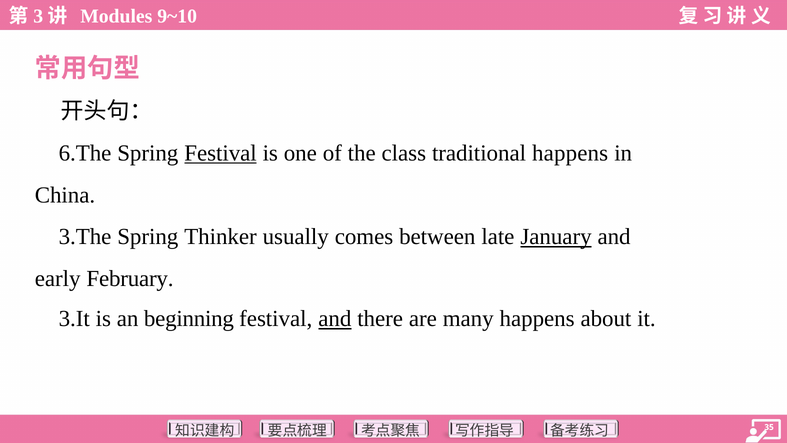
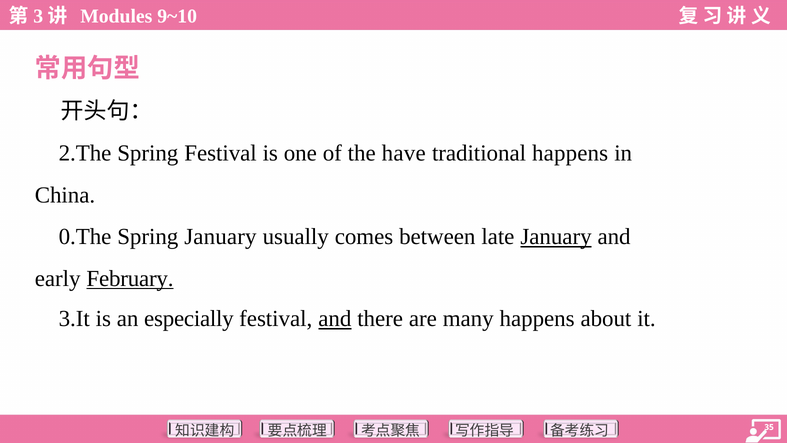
6.The: 6.The -> 2.The (85, 153)
Festival underline: present -> none (220, 153)
class: class -> have (404, 153)
3.The: 3.The -> 0.The (85, 237)
Spring Thinker: Thinker -> January (220, 237)
February underline: none -> present (130, 278)
beginning: beginning -> especially (189, 319)
